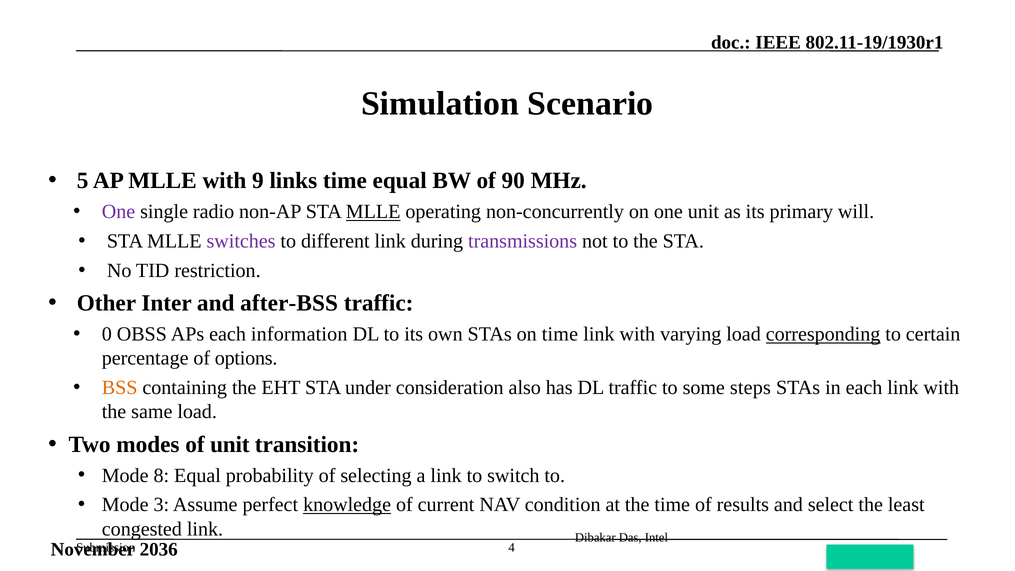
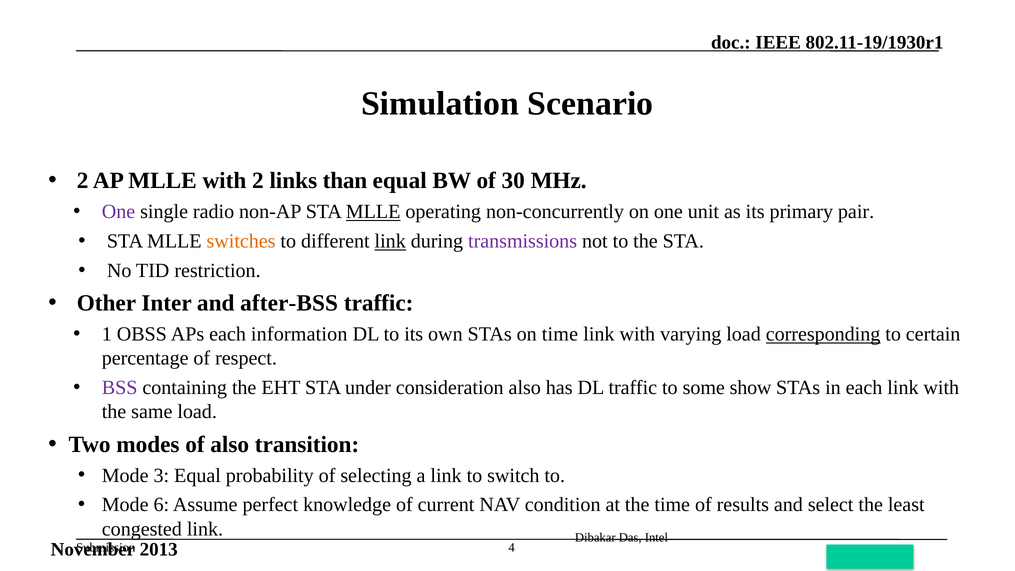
5: 5 -> 2 (83, 181)
with 9: 9 -> 2 (258, 181)
links time: time -> than (345, 181)
90: 90 -> 30 (513, 181)
will: will -> pair (856, 212)
switches colour: purple -> orange (241, 241)
link underline: none -> present (390, 241)
0: 0 -> 1 (107, 334)
options: options -> respect (246, 358)
BSS colour: orange -> purple (120, 388)
steps: steps -> show (751, 388)
of unit: unit -> also (230, 444)
8: 8 -> 3 (161, 475)
3: 3 -> 6 (161, 505)
knowledge underline: present -> none (347, 505)
2036: 2036 -> 2013 (159, 549)
